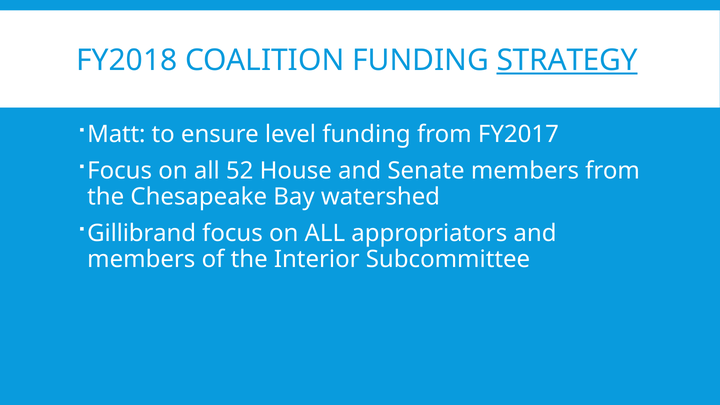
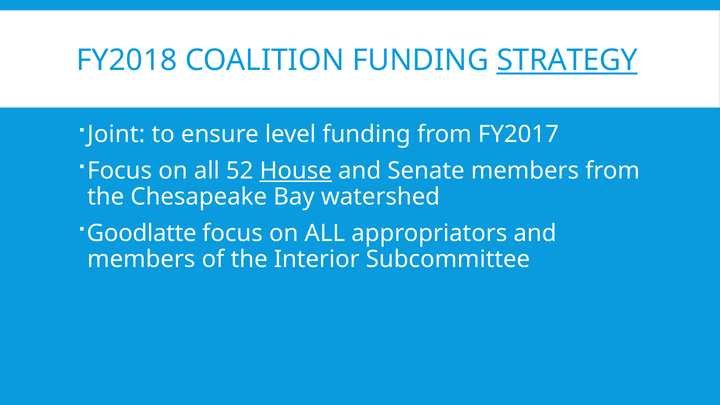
Matt: Matt -> Joint (116, 134)
House underline: none -> present (296, 171)
Gillibrand: Gillibrand -> Goodlatte (142, 233)
